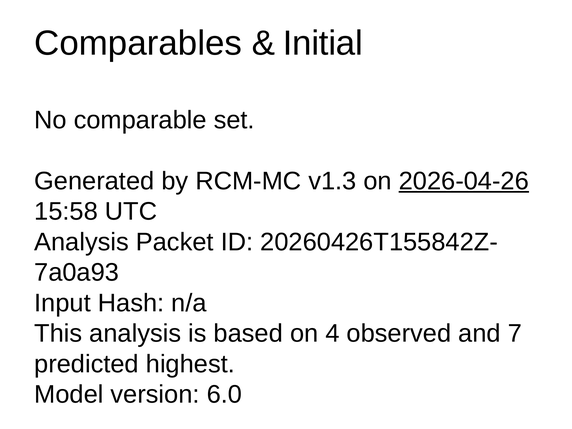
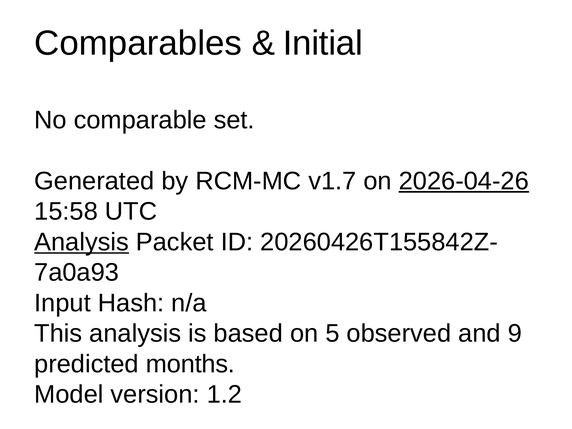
v1.3: v1.3 -> v1.7 (332, 181)
Analysis underline: none -> present (82, 242)
4: 4 -> 5 (332, 334)
7: 7 -> 9 (515, 334)
highest: highest -> months (190, 364)
6.0: 6.0 -> 1.2 (224, 395)
